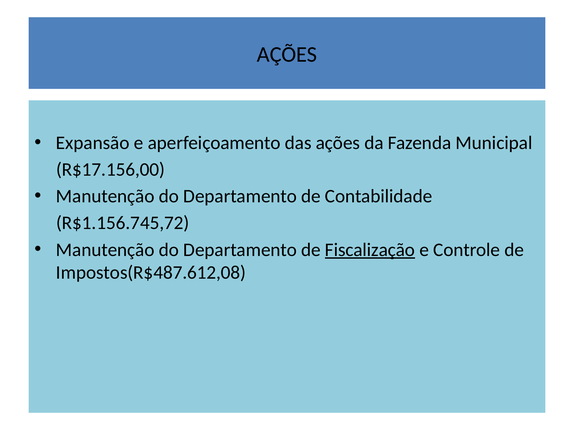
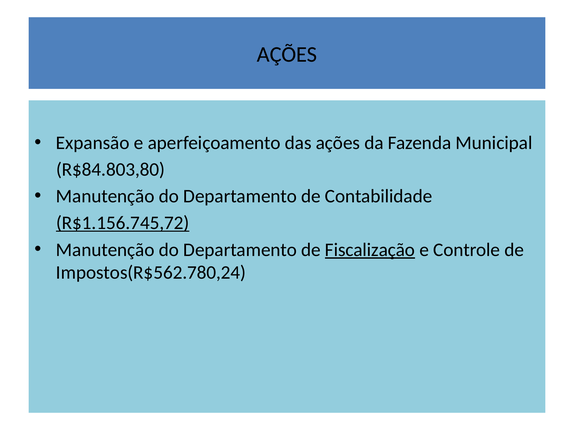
R$17.156,00: R$17.156,00 -> R$84.803,80 (111, 170)
R$1.156.745,72 underline: none -> present (123, 223)
Impostos(R$487.612,08: Impostos(R$487.612,08 -> Impostos(R$562.780,24 (151, 273)
